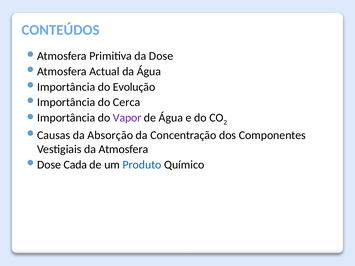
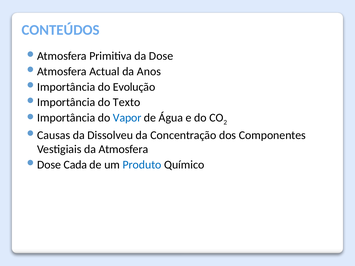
da Água: Água -> Anos (149, 72)
Cerca: Cerca -> Texto (127, 102)
Vapor colour: purple -> blue (127, 118)
Absorção: Absorção -> Dissolveu (110, 135)
